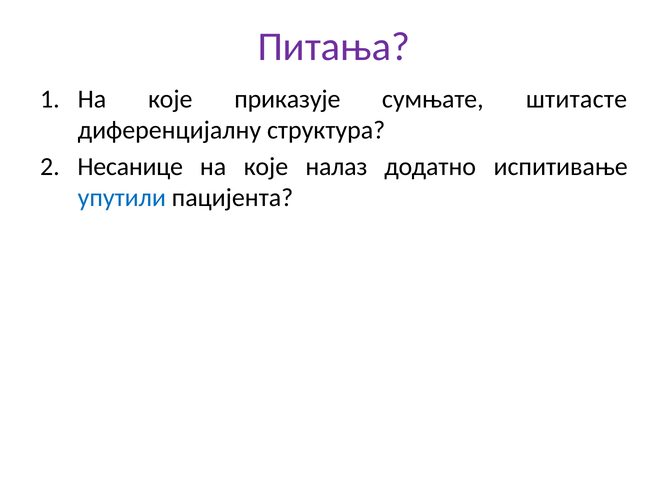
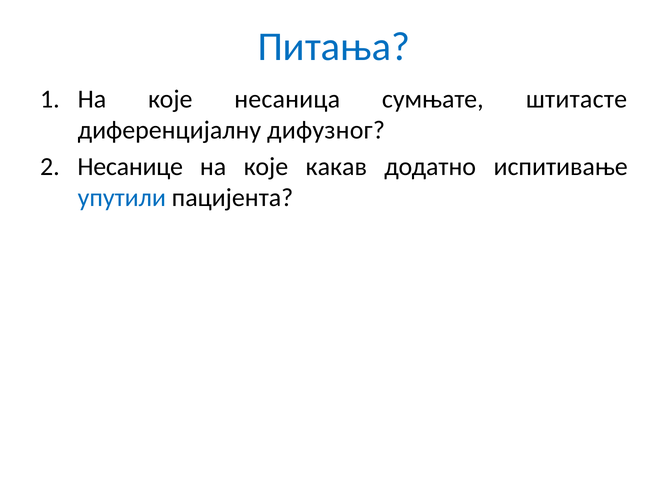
Питања colour: purple -> blue (334, 47)
приказује: приказује -> несаницa (287, 99)
структура: структура -> дифузног (326, 130)
налаз: налаз -> какав (336, 167)
